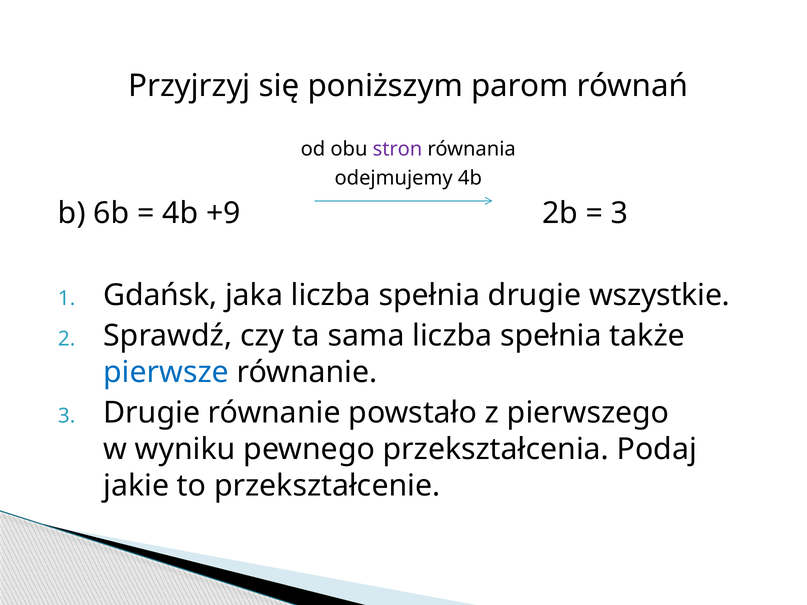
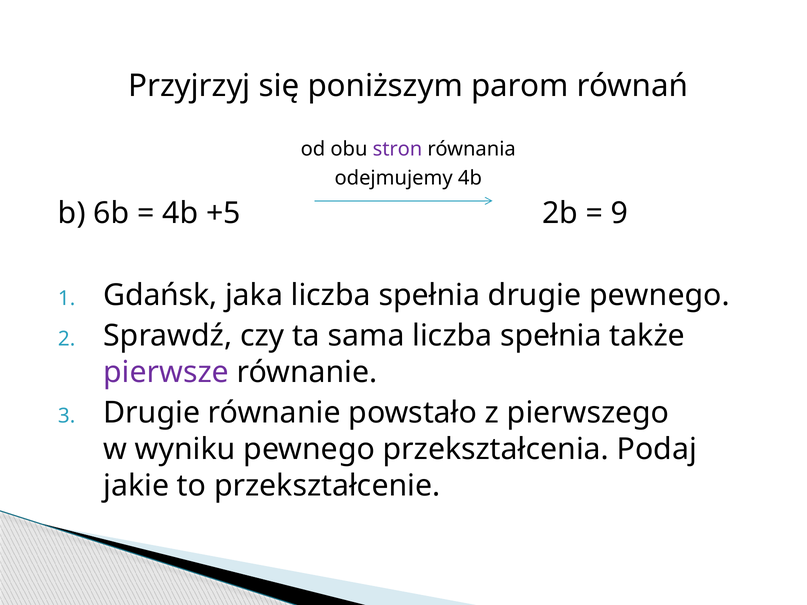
+9: +9 -> +5 (223, 214)
3: 3 -> 9 (620, 214)
drugie wszystkie: wszystkie -> pewnego (659, 295)
pierwsze colour: blue -> purple (166, 372)
